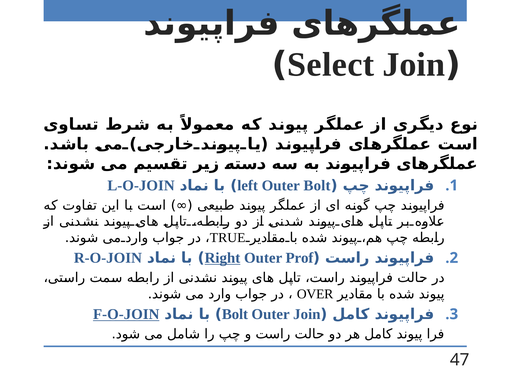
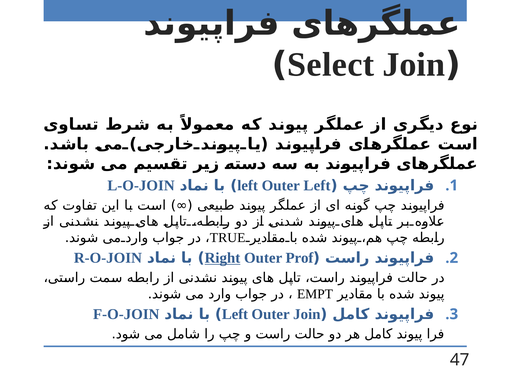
Outer Bolt: Bolt -> Left (317, 186)
OVER: OVER -> EMPT (315, 295)
F-O-JOIN underline: present -> none (126, 315)
Bolt: Bolt -> Left (235, 315)
